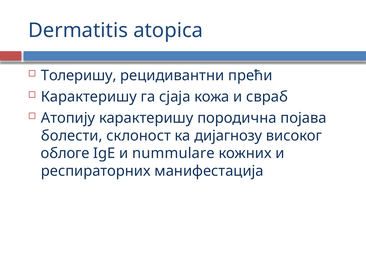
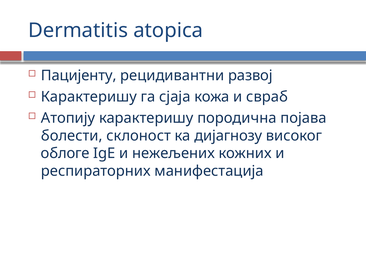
Толеришу: Толеришу -> Пацијенту (79, 76)
прећи: прећи -> развој (250, 76)
nummulare: nummulare -> нежељених (174, 154)
